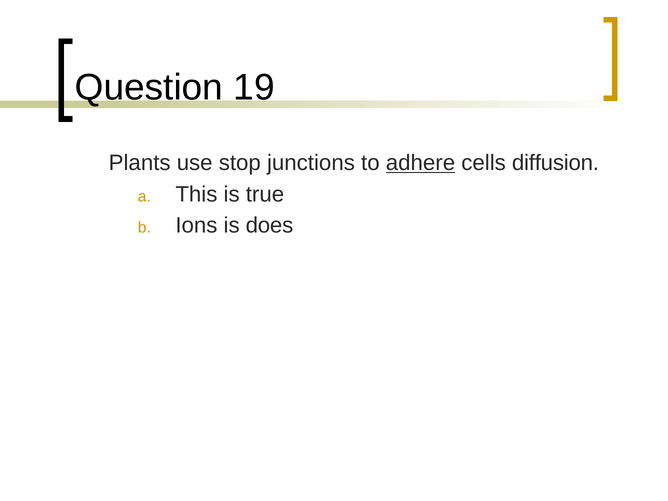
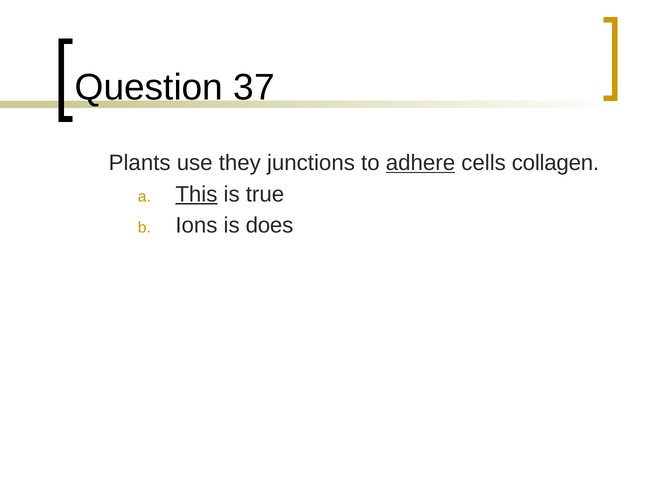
19: 19 -> 37 (254, 87)
stop: stop -> they (240, 163)
diffusion: diffusion -> collagen (555, 163)
This underline: none -> present (196, 194)
